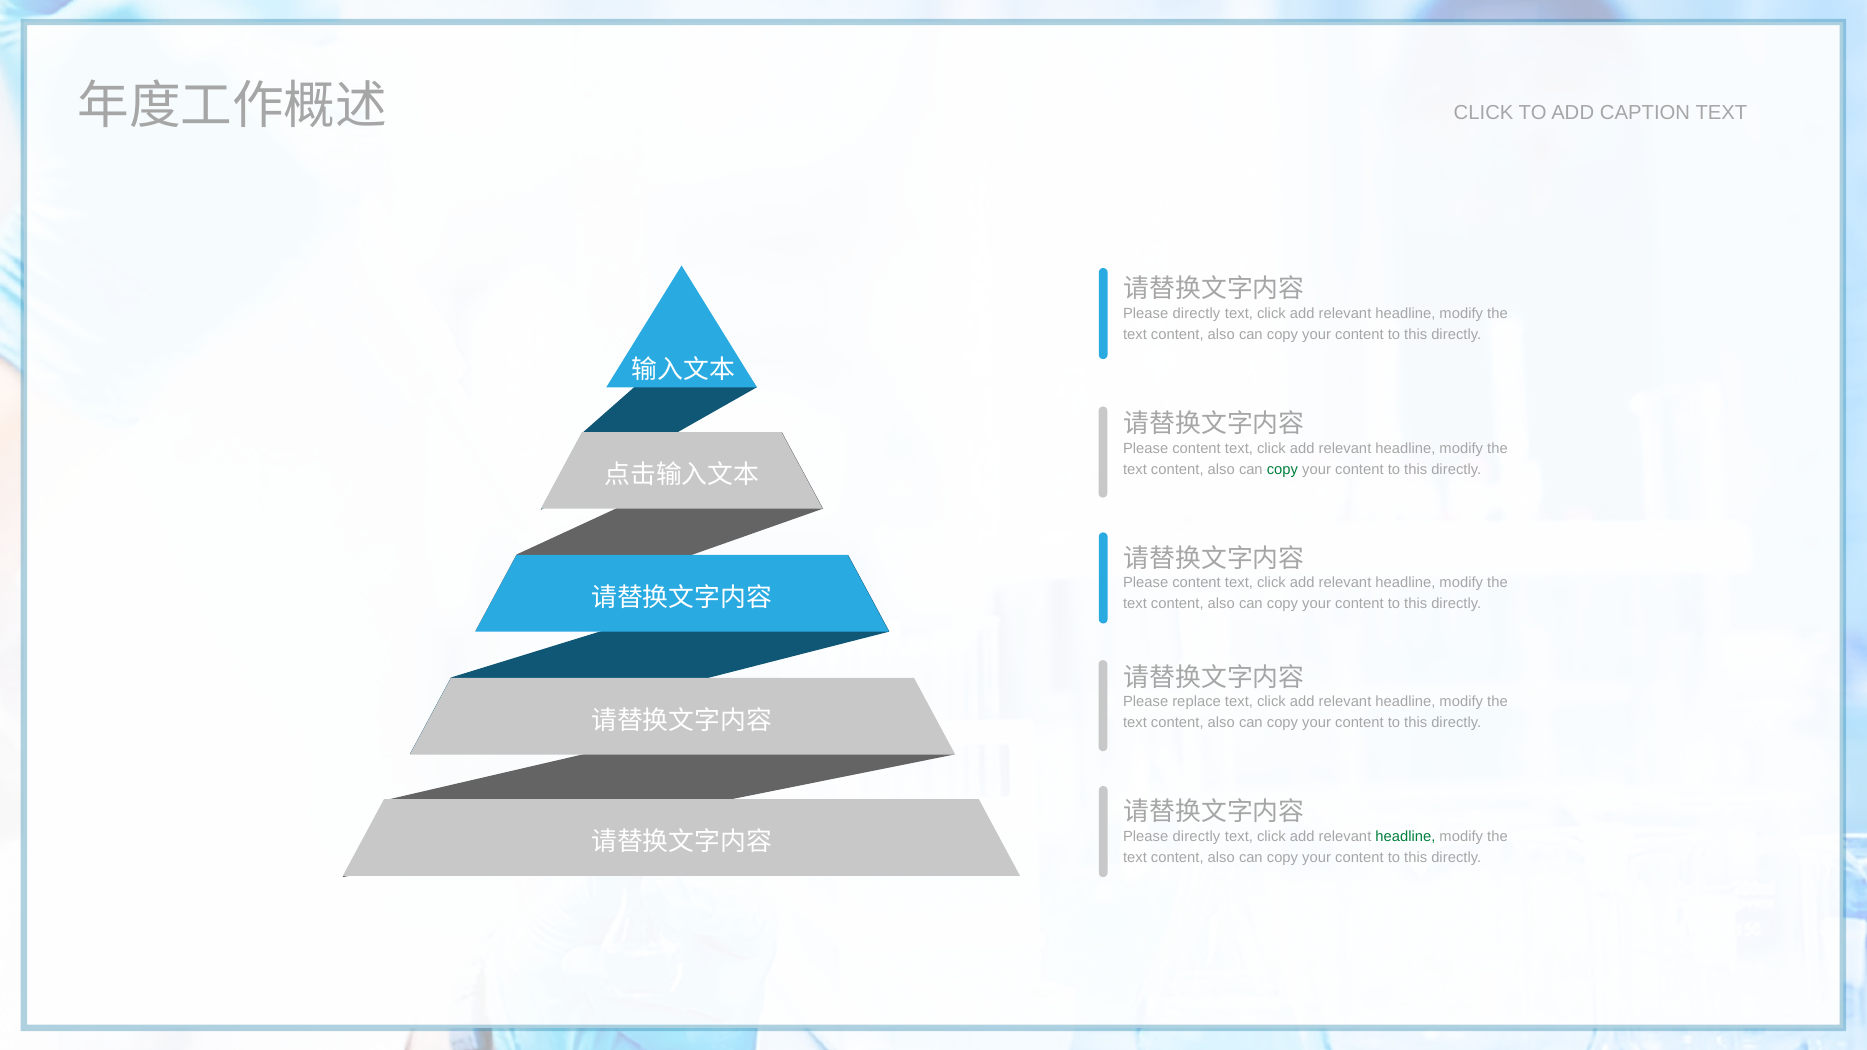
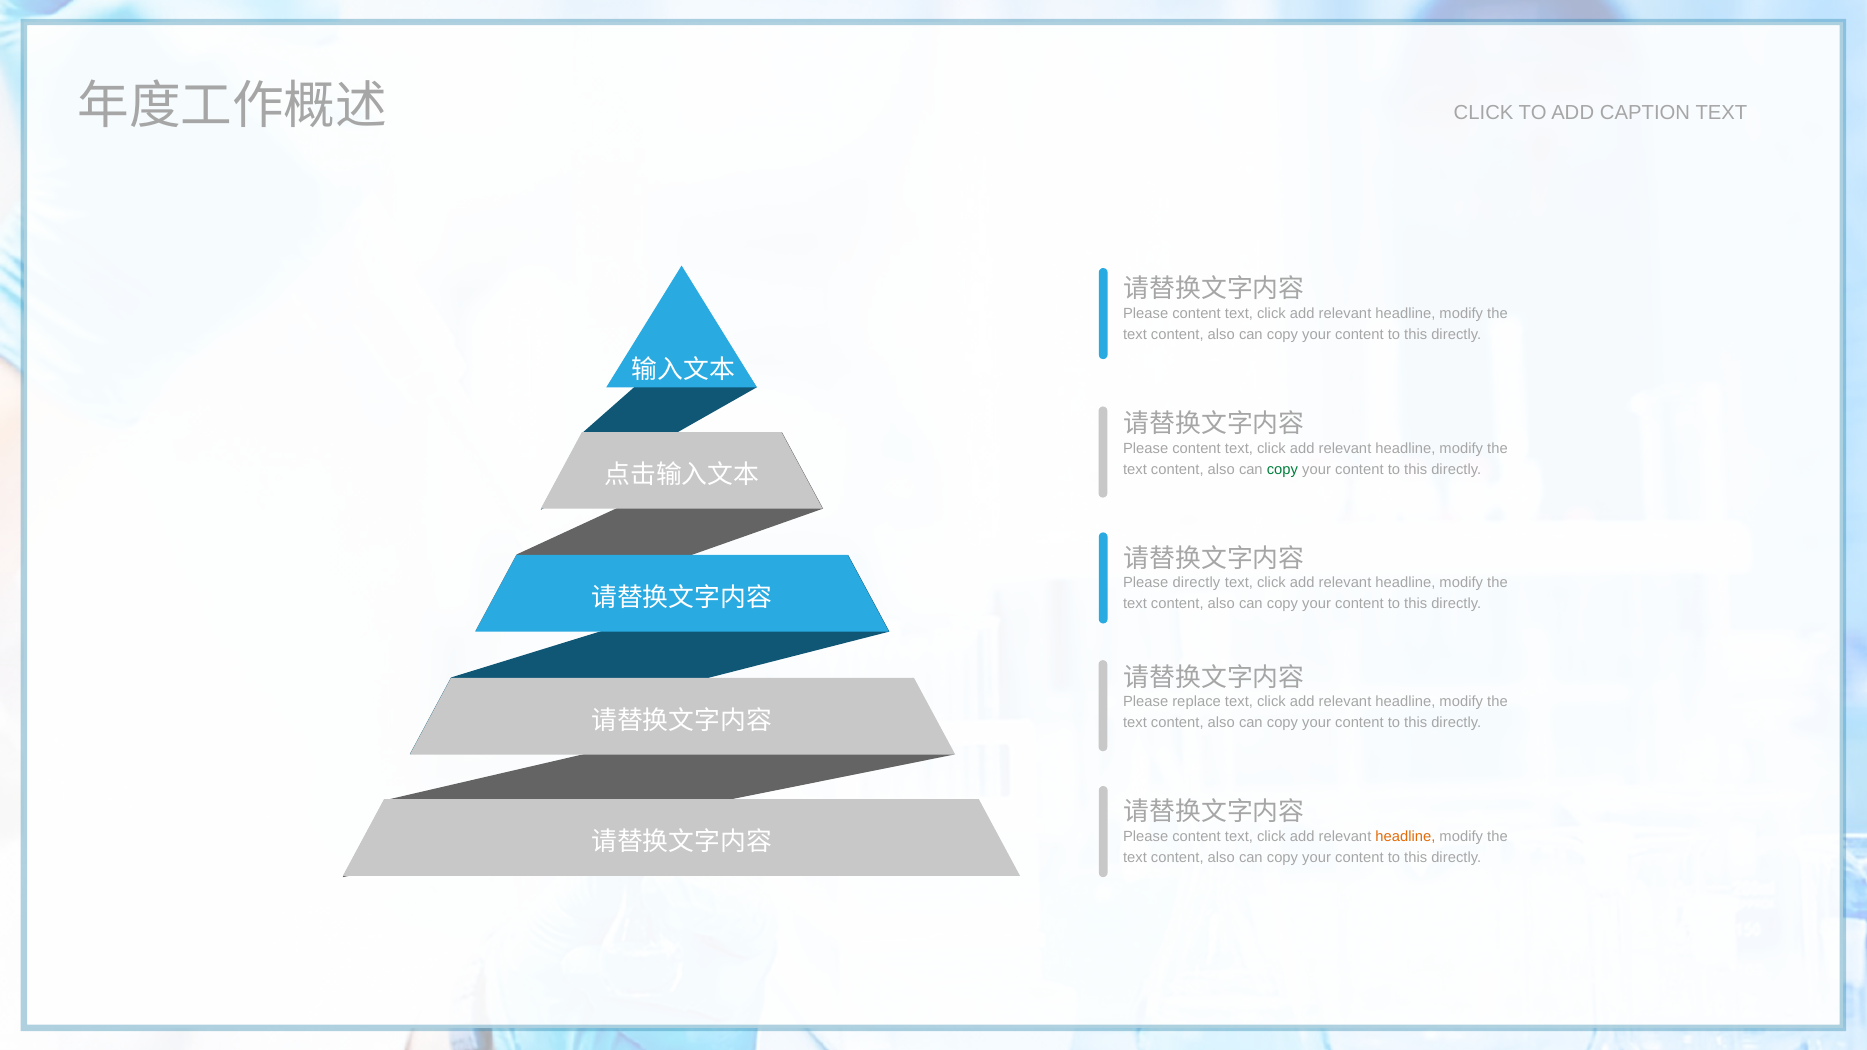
directly: directly -> content (1197, 313)
content: content -> directly (1196, 583)
directly: directly -> content (1197, 837)
headline colour: green -> orange (1405, 837)
